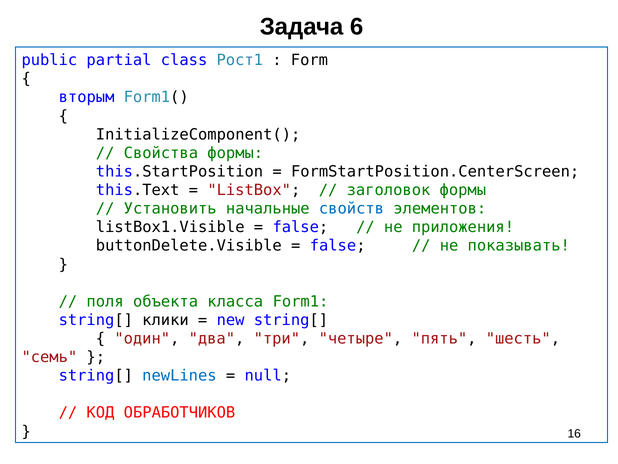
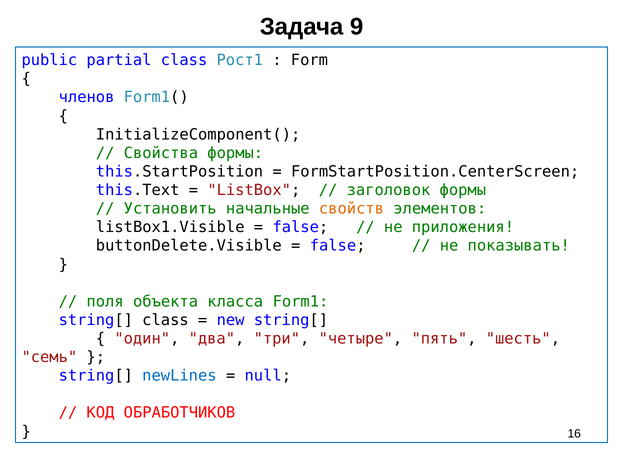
6: 6 -> 9 (357, 27)
вторым: вторым -> членов (87, 97)
свойств colour: blue -> orange (351, 209)
string[ клики: клики -> class (165, 320)
